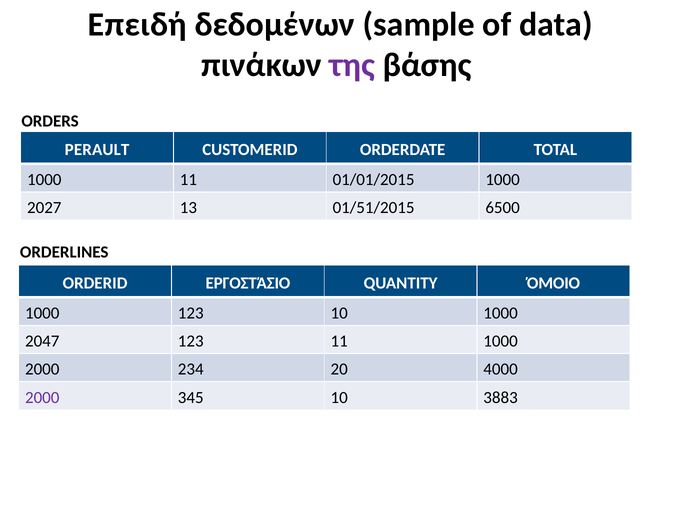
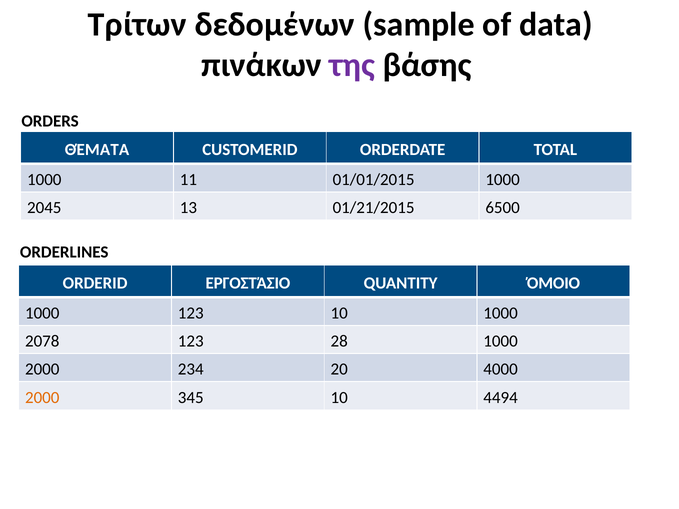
Επειδή: Επειδή -> Τρίτων (137, 24)
PERAULT: PERAULT -> ΘΈΜΑΤΑ (97, 150)
2027: 2027 -> 2045 (44, 208)
01/51/2015: 01/51/2015 -> 01/21/2015 (374, 208)
2047: 2047 -> 2078 (42, 341)
123 11: 11 -> 28 (339, 341)
2000 colour: purple -> orange (42, 398)
3883: 3883 -> 4494 (501, 398)
